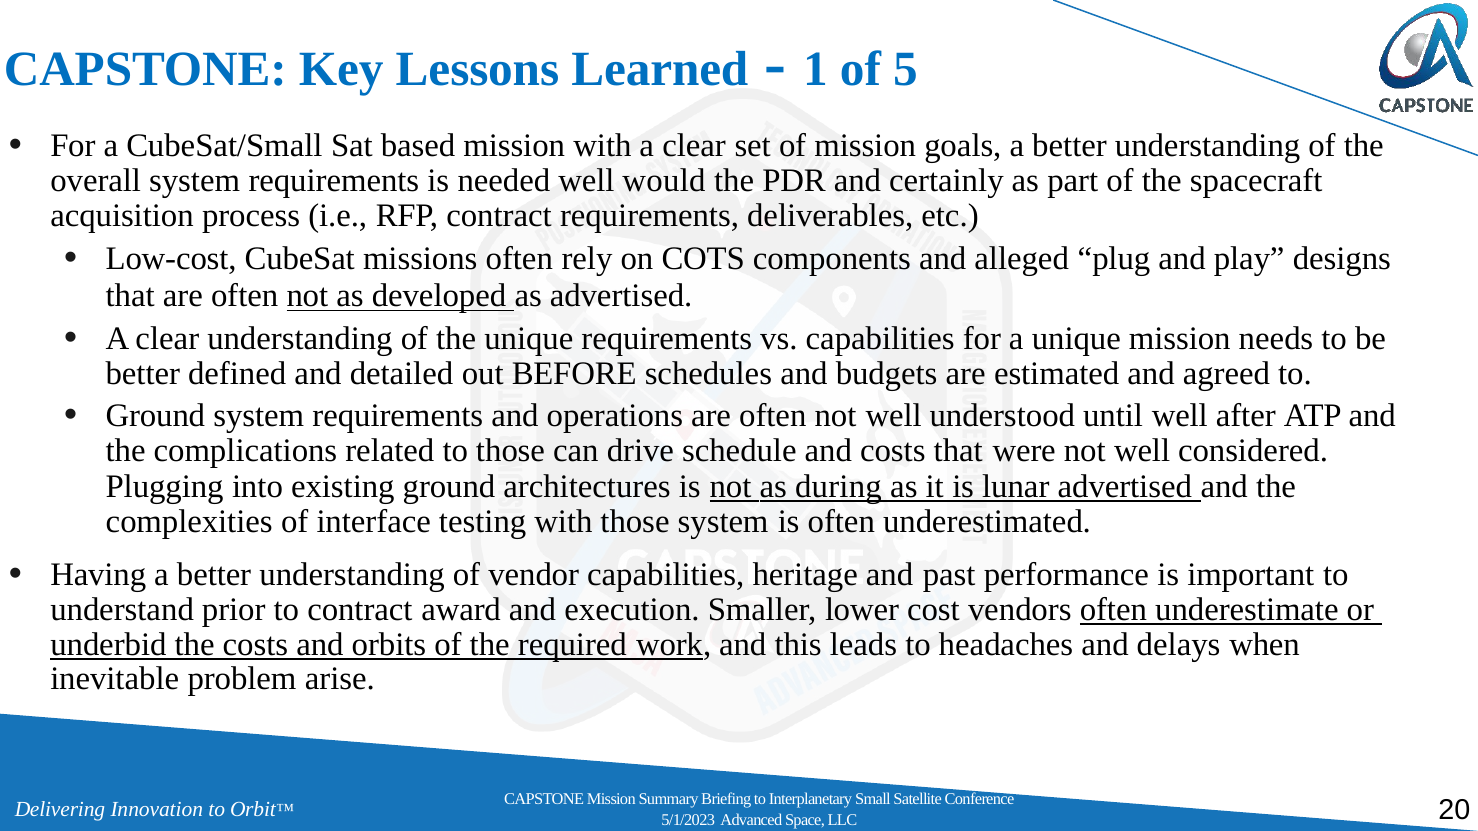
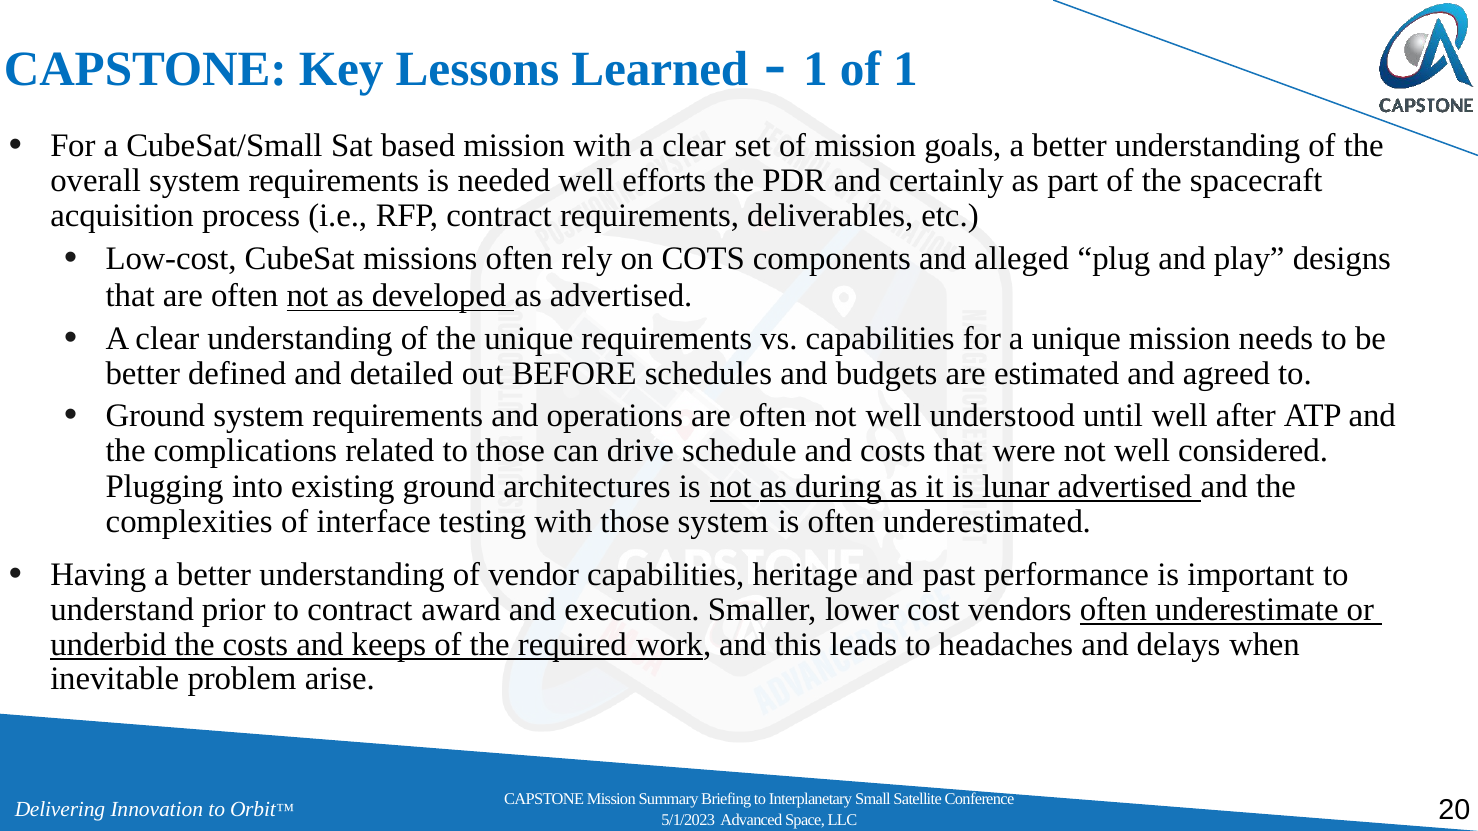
of 5: 5 -> 1 (906, 69)
would: would -> efforts (664, 181)
orbits: orbits -> keeps (389, 645)
